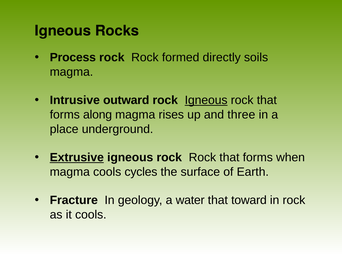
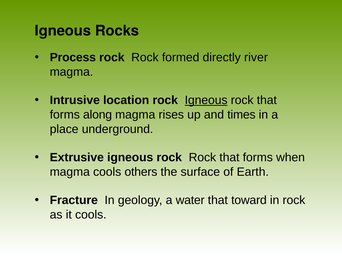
soils: soils -> river (256, 58)
outward: outward -> location (126, 100)
three: three -> times (241, 115)
Extrusive underline: present -> none (77, 158)
cycles: cycles -> others (141, 172)
